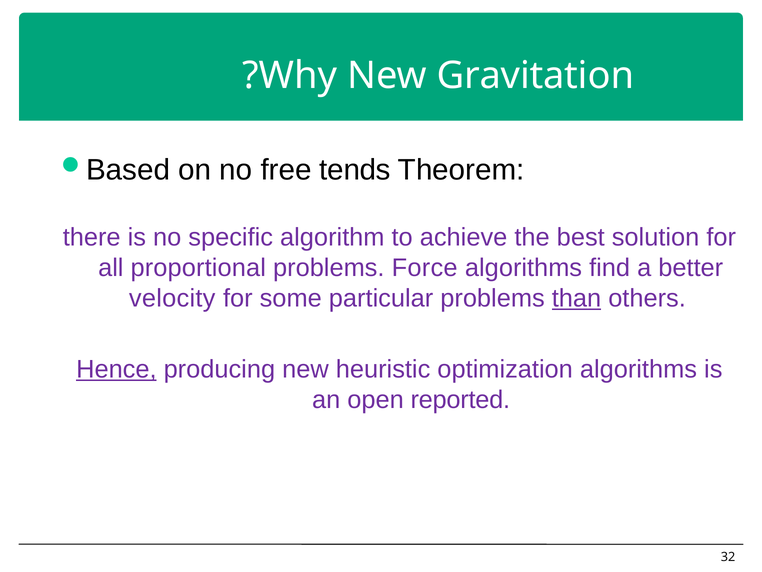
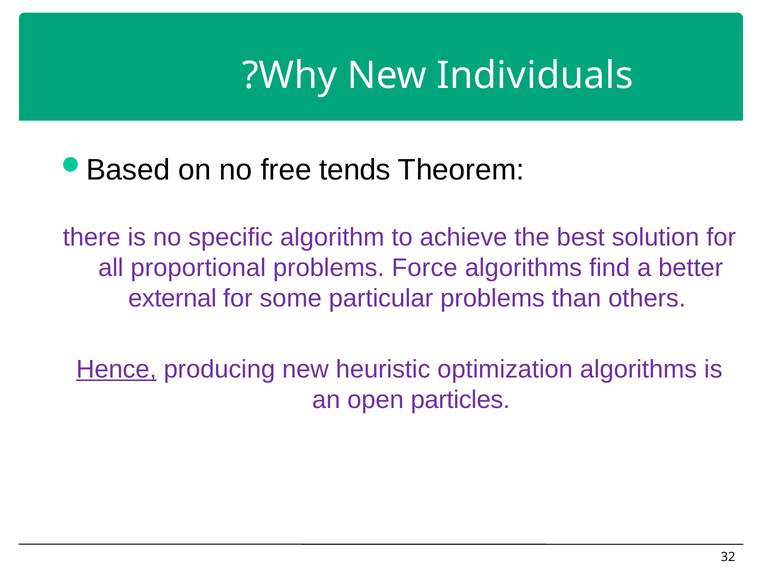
Gravitation: Gravitation -> Individuals (535, 76)
velocity: velocity -> external (172, 298)
than underline: present -> none (576, 298)
reported: reported -> particles (460, 400)
